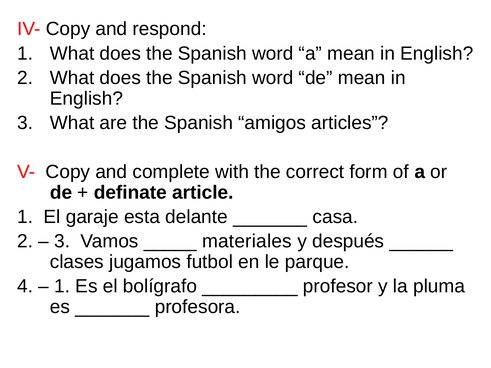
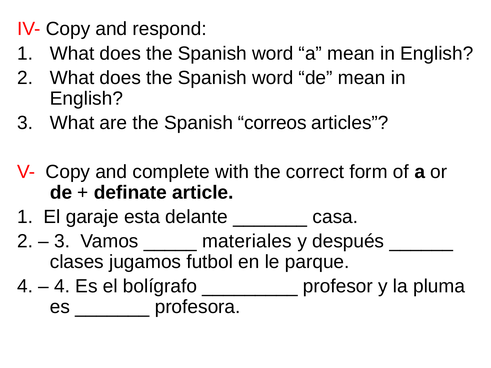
amigos: amigos -> correos (272, 123)
1: 1 -> 4 (62, 287)
